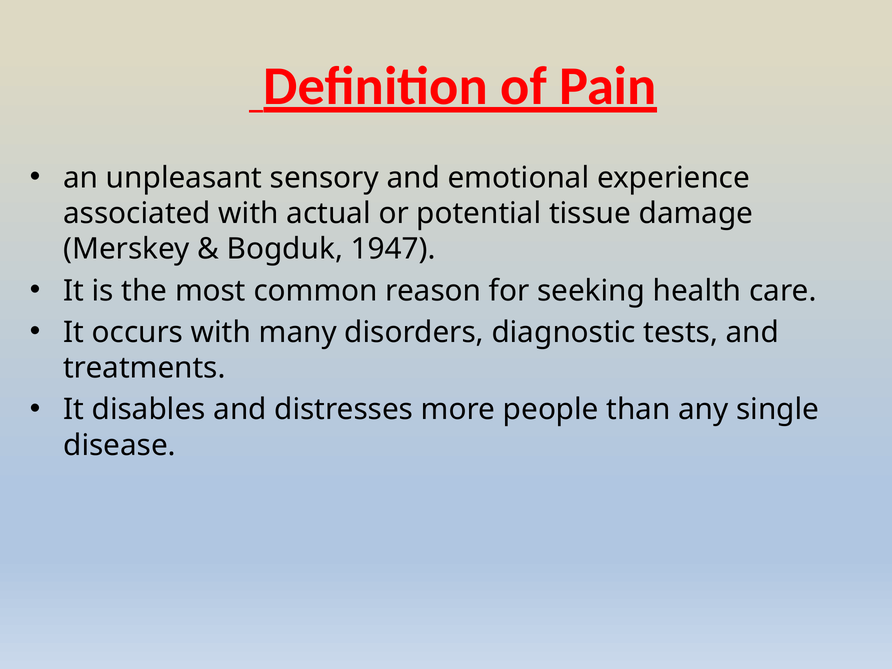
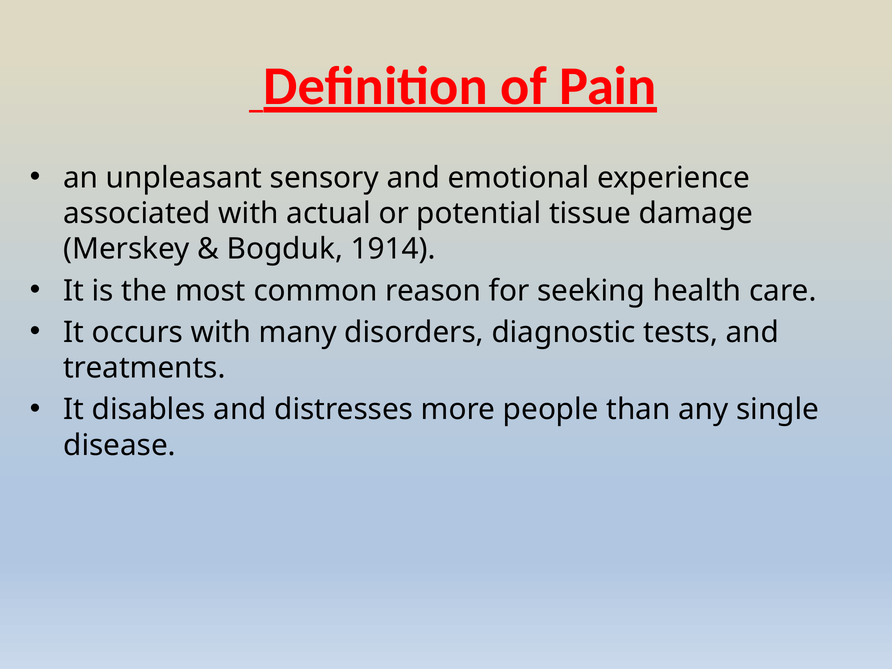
1947: 1947 -> 1914 (393, 249)
